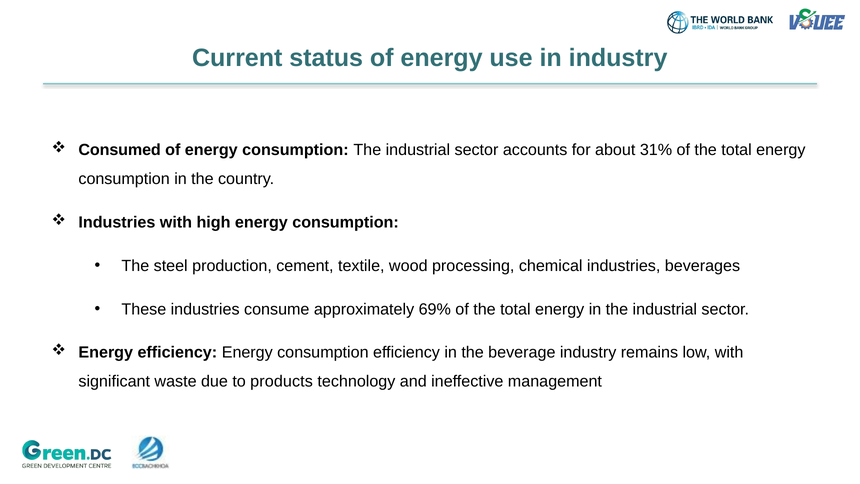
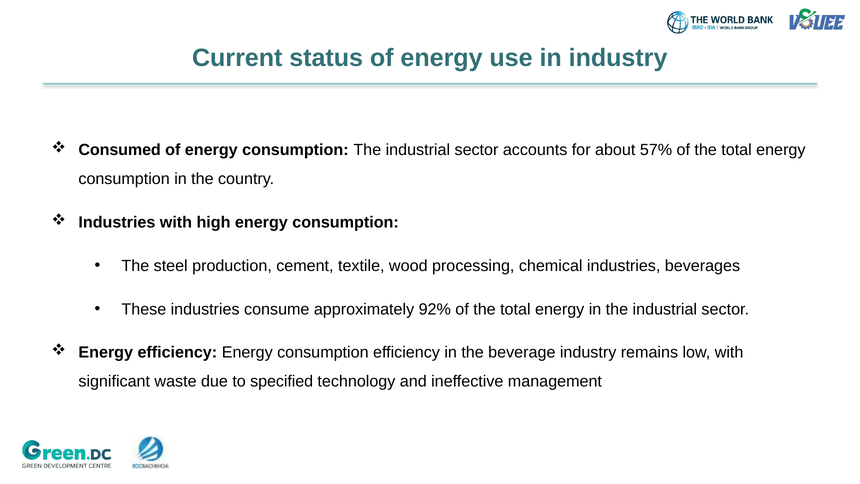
31%: 31% -> 57% (656, 150)
69%: 69% -> 92% (435, 309)
products: products -> specified (282, 381)
